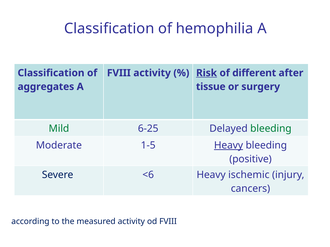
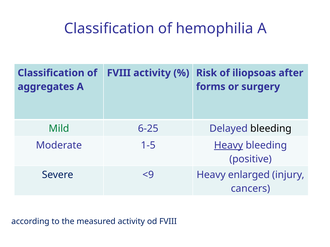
Risk underline: present -> none (207, 73)
different: different -> iliopsoas (254, 73)
tissue: tissue -> forms (211, 87)
bleeding colour: green -> black (271, 129)
<6: <6 -> <9 (148, 175)
ischemic: ischemic -> enlarged (249, 175)
